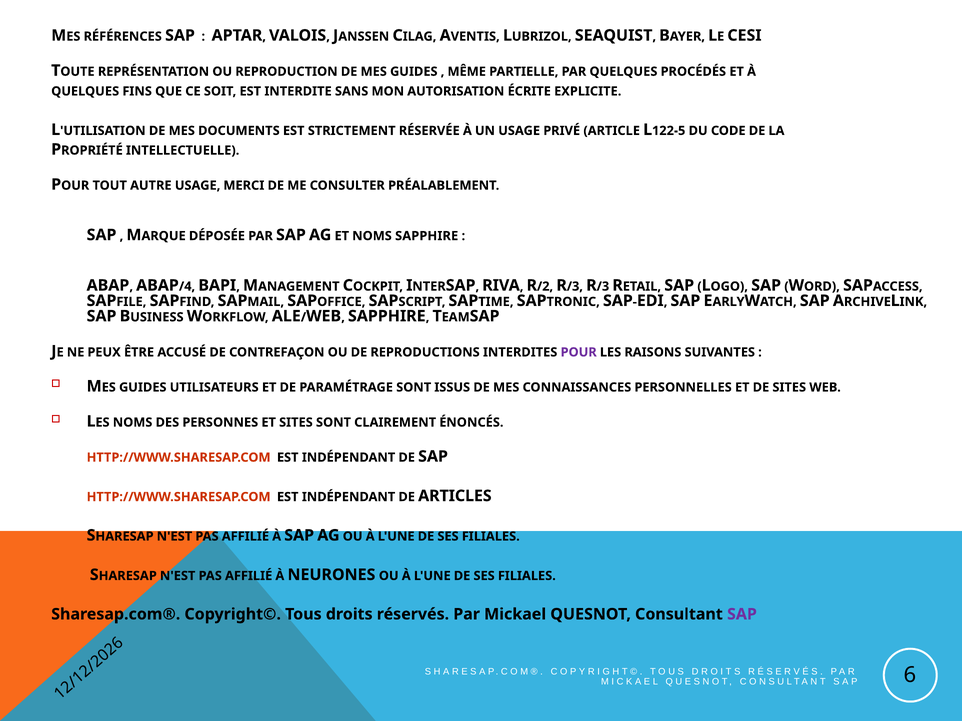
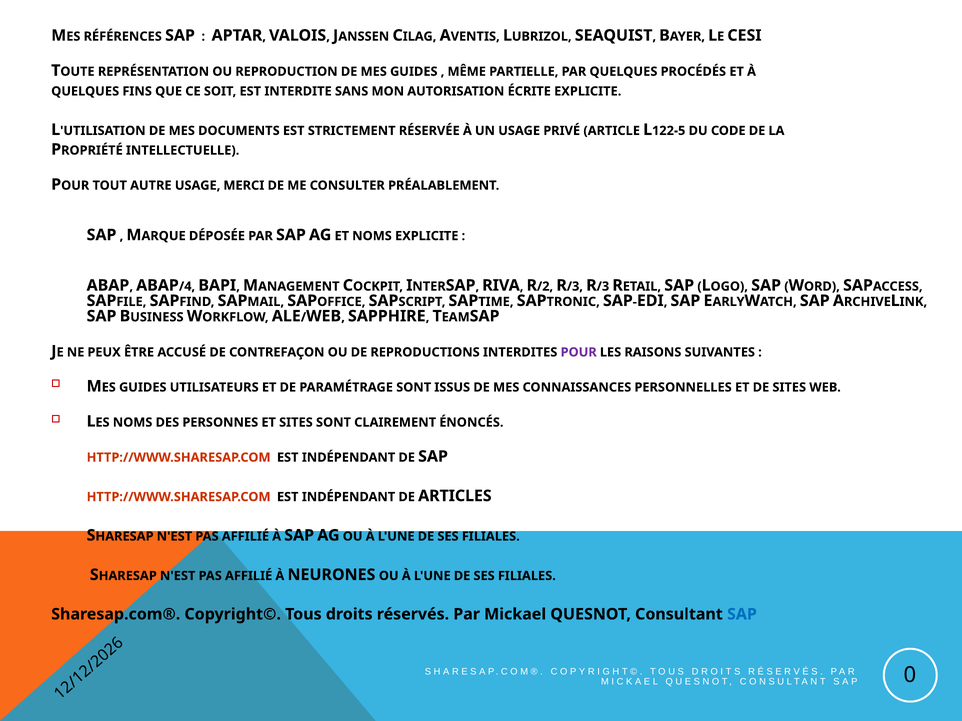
NOMS SAPPHIRE: SAPPHIRE -> EXPLICITE (427, 236)
SAP colour: purple -> blue (742, 615)
6: 6 -> 0 (910, 675)
